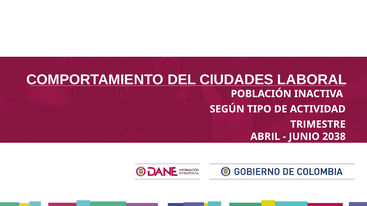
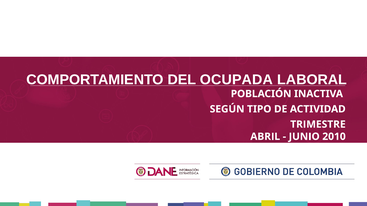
CIUDADES: CIUDADES -> OCUPADA (236, 80)
2038: 2038 -> 2010 (334, 137)
